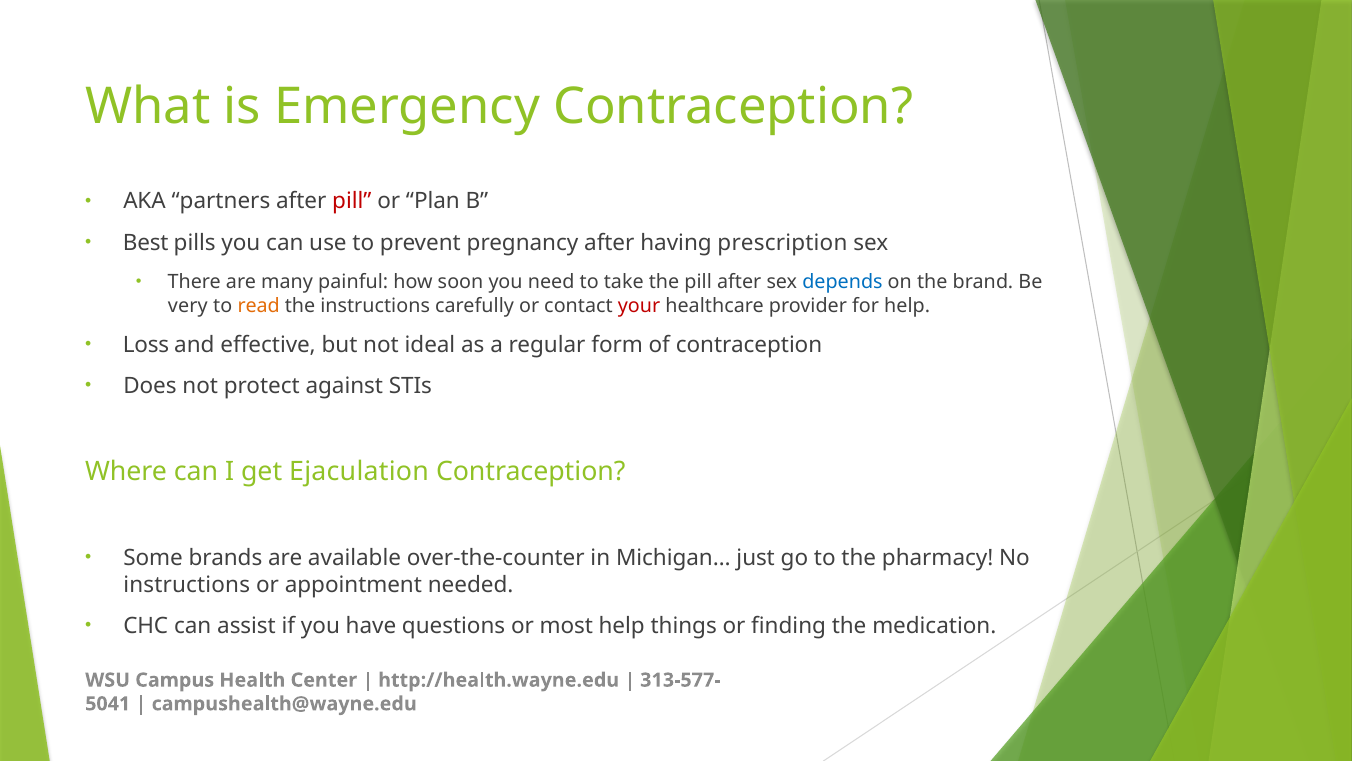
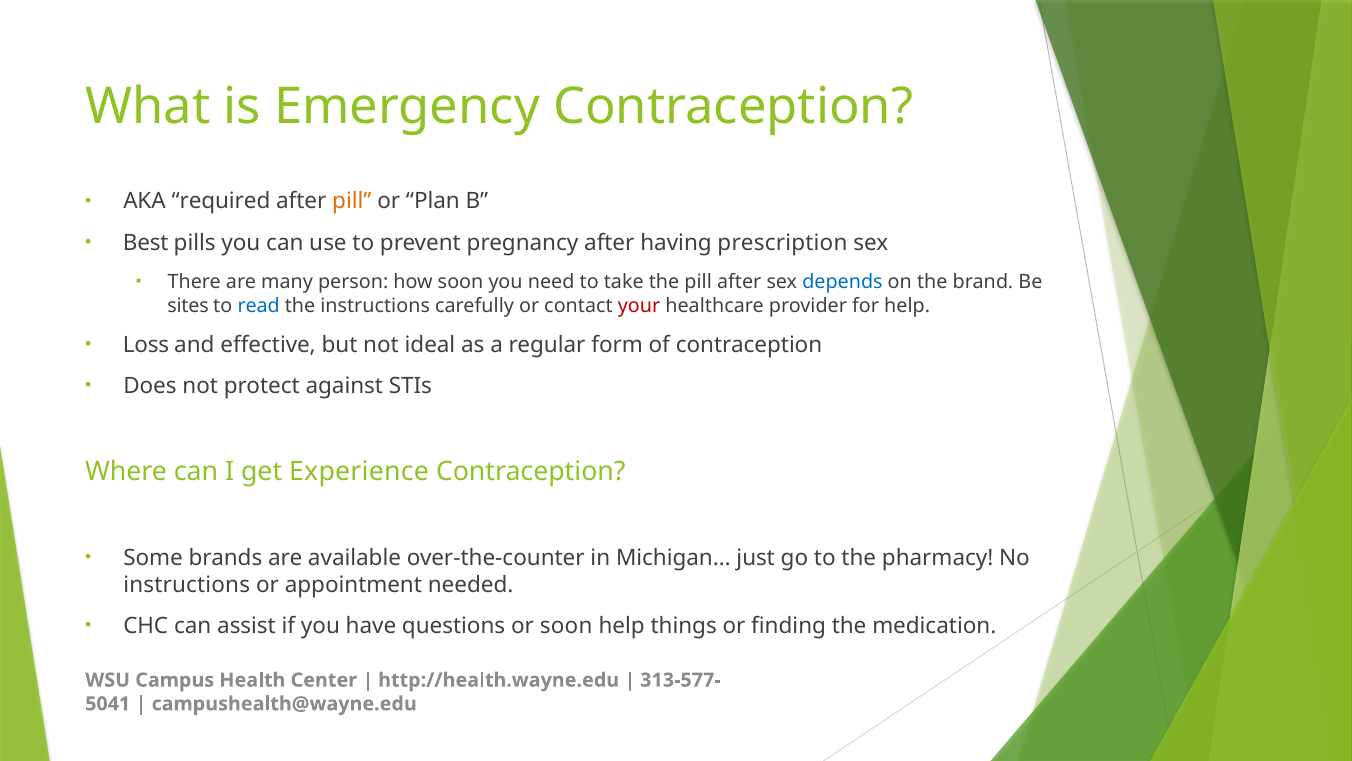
partners: partners -> required (221, 201)
pill colour: red -> orange (352, 201)
painful: painful -> person (353, 282)
very: very -> sites (188, 305)
read colour: orange -> blue (259, 305)
Ejaculation: Ejaculation -> Experience (359, 471)
or most: most -> soon (566, 626)
